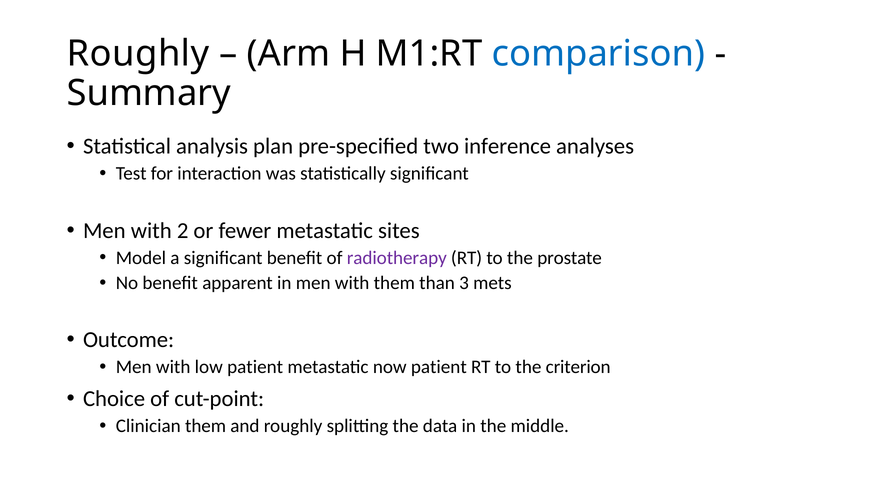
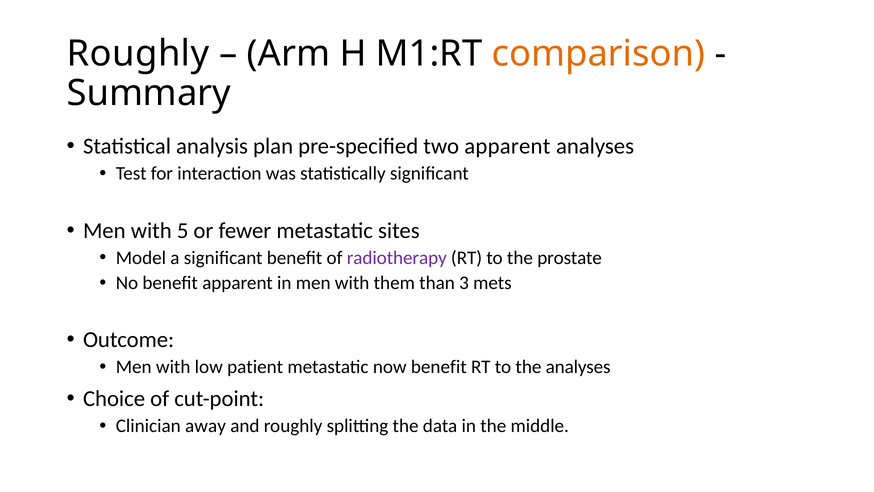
comparison colour: blue -> orange (598, 54)
two inference: inference -> apparent (507, 146)
2: 2 -> 5 (183, 230)
now patient: patient -> benefit (439, 367)
the criterion: criterion -> analyses (578, 367)
Clinician them: them -> away (205, 426)
